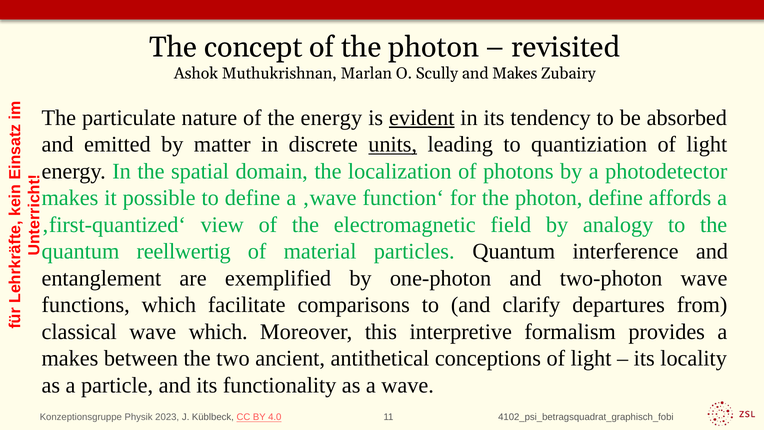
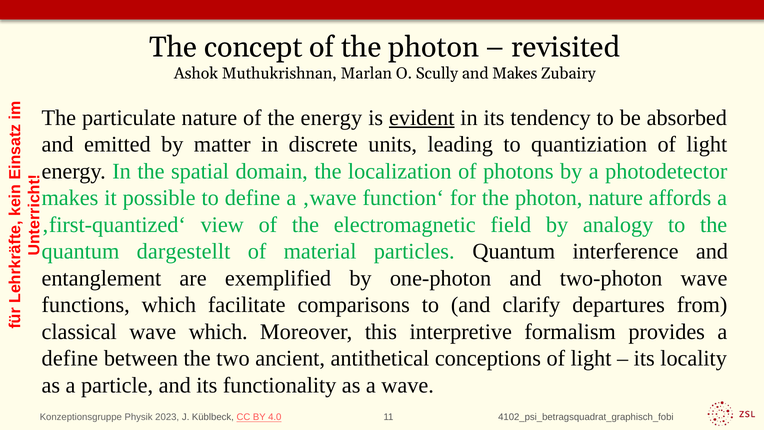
units underline: present -> none (393, 144)
photon define: define -> nature (616, 198)
reellwertig: reellwertig -> dargestellt (184, 251)
makes: makes -> define (70, 358)
